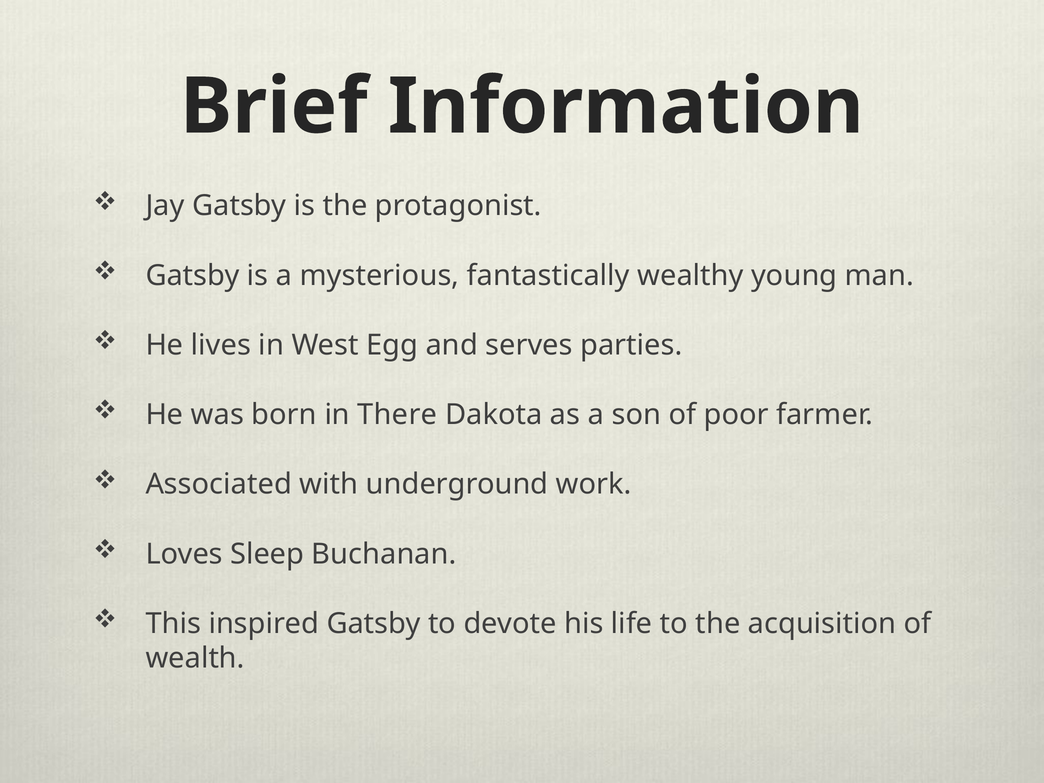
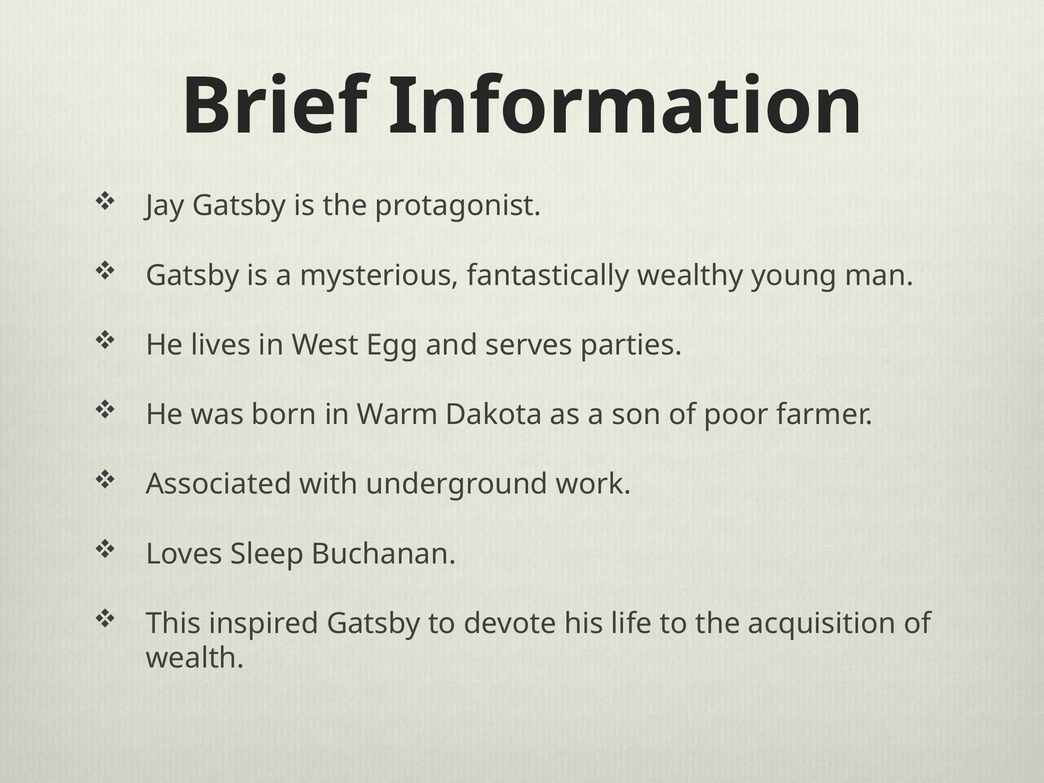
There: There -> Warm (398, 415)
